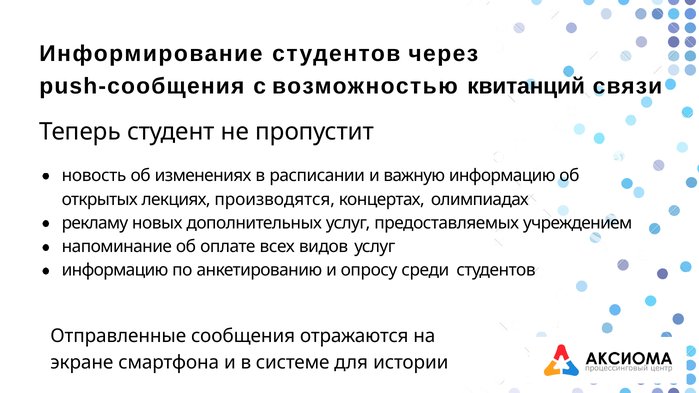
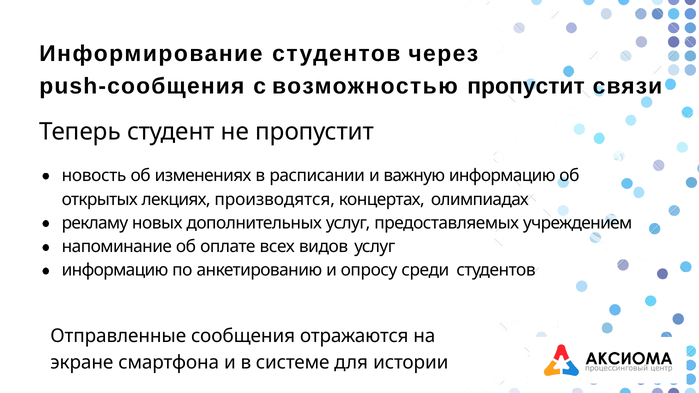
возможностью квитанций: квитанций -> пропустит (526, 86)
